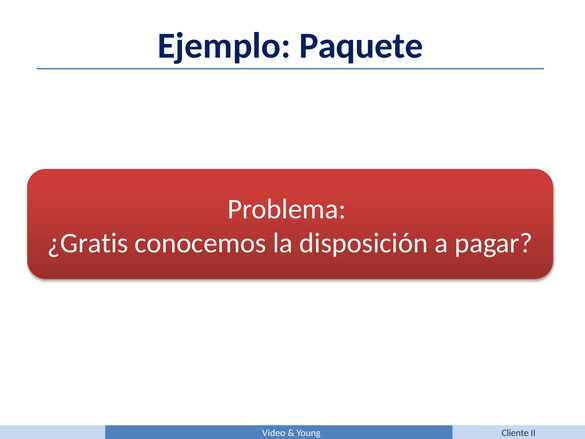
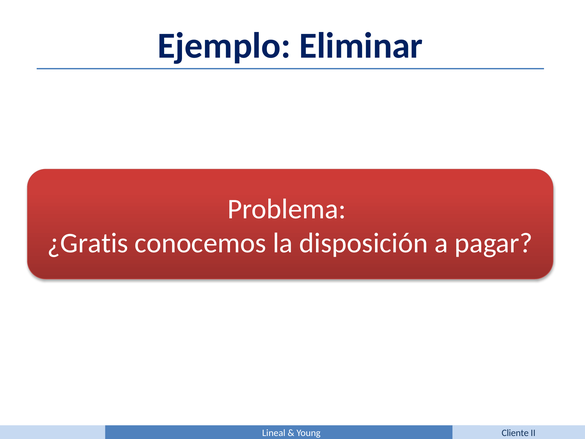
Paquete: Paquete -> Eliminar (361, 46)
Video: Video -> Lineal (274, 433)
